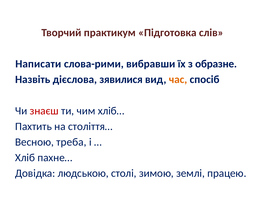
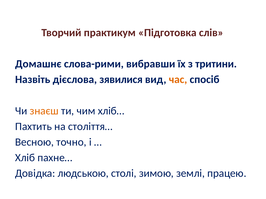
Написати: Написати -> Домашнє (38, 64)
образне: образне -> тритини (216, 64)
знаєш colour: red -> orange (44, 111)
треба: треба -> точно (71, 142)
